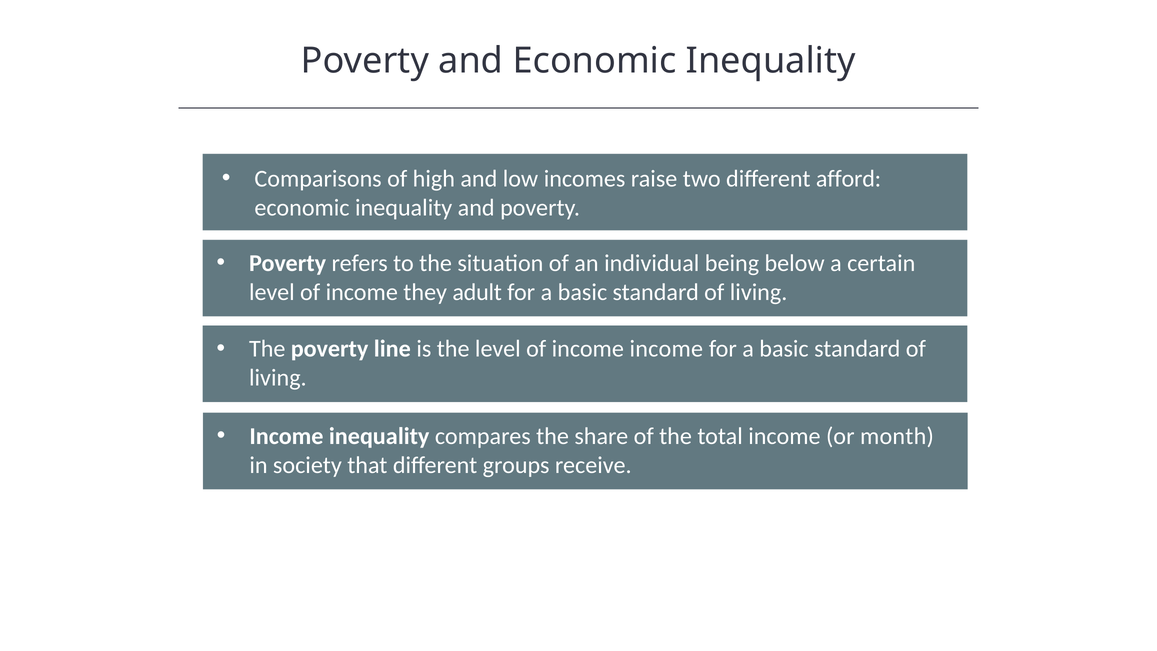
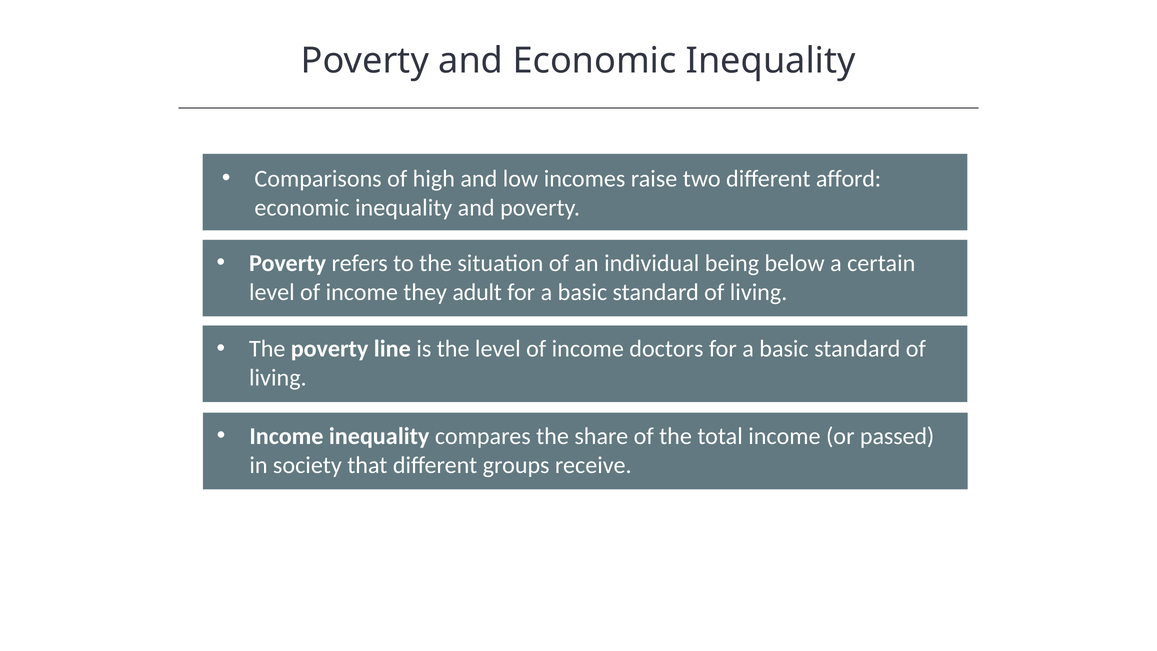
income income: income -> doctors (666, 349)
month: month -> passed (897, 436)
